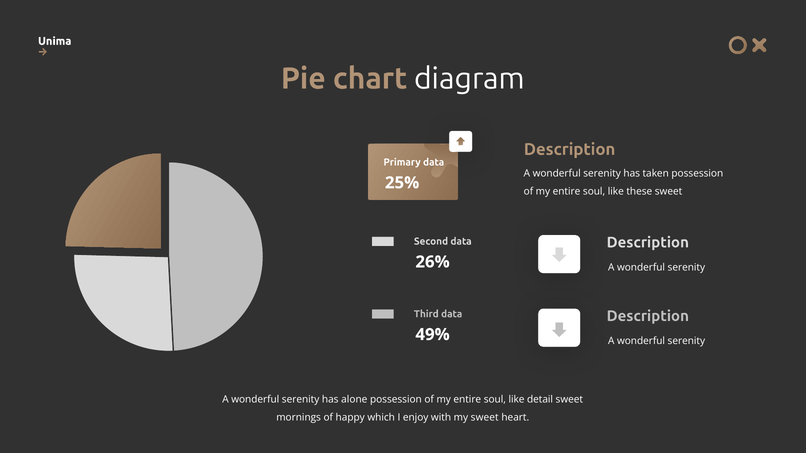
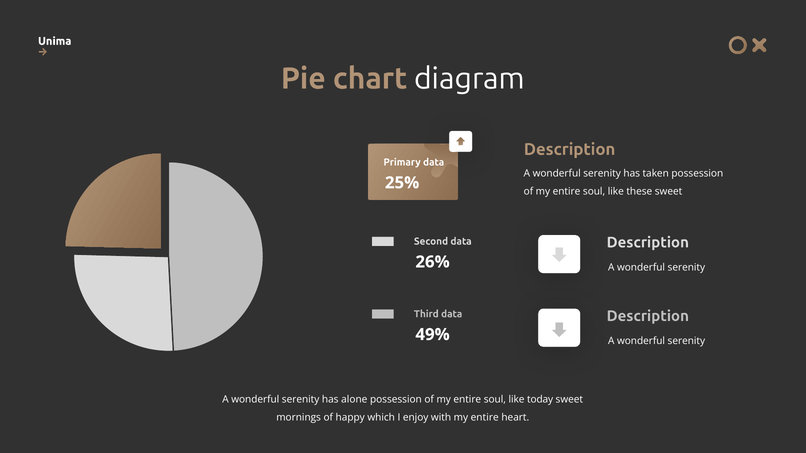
detail: detail -> today (540, 400)
with my sweet: sweet -> entire (485, 418)
